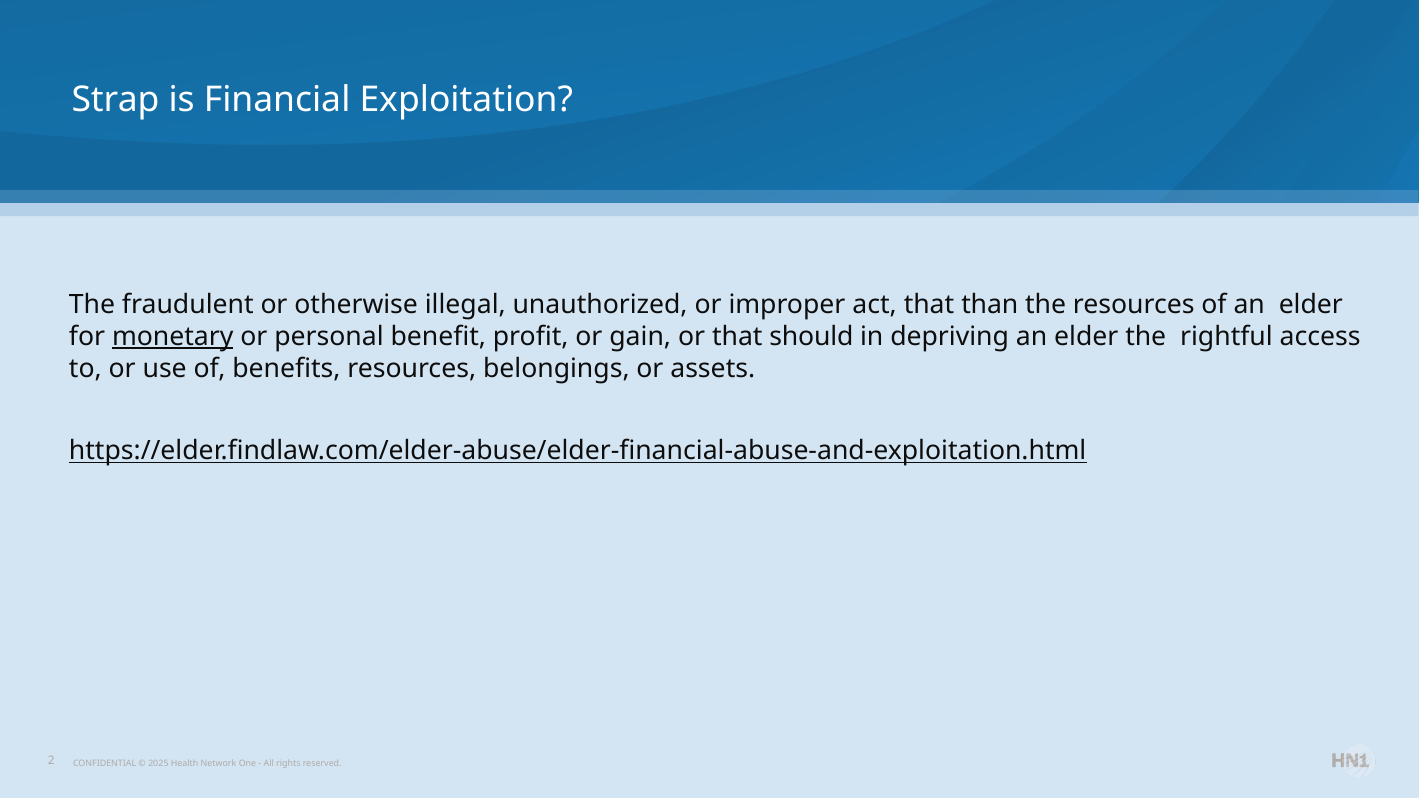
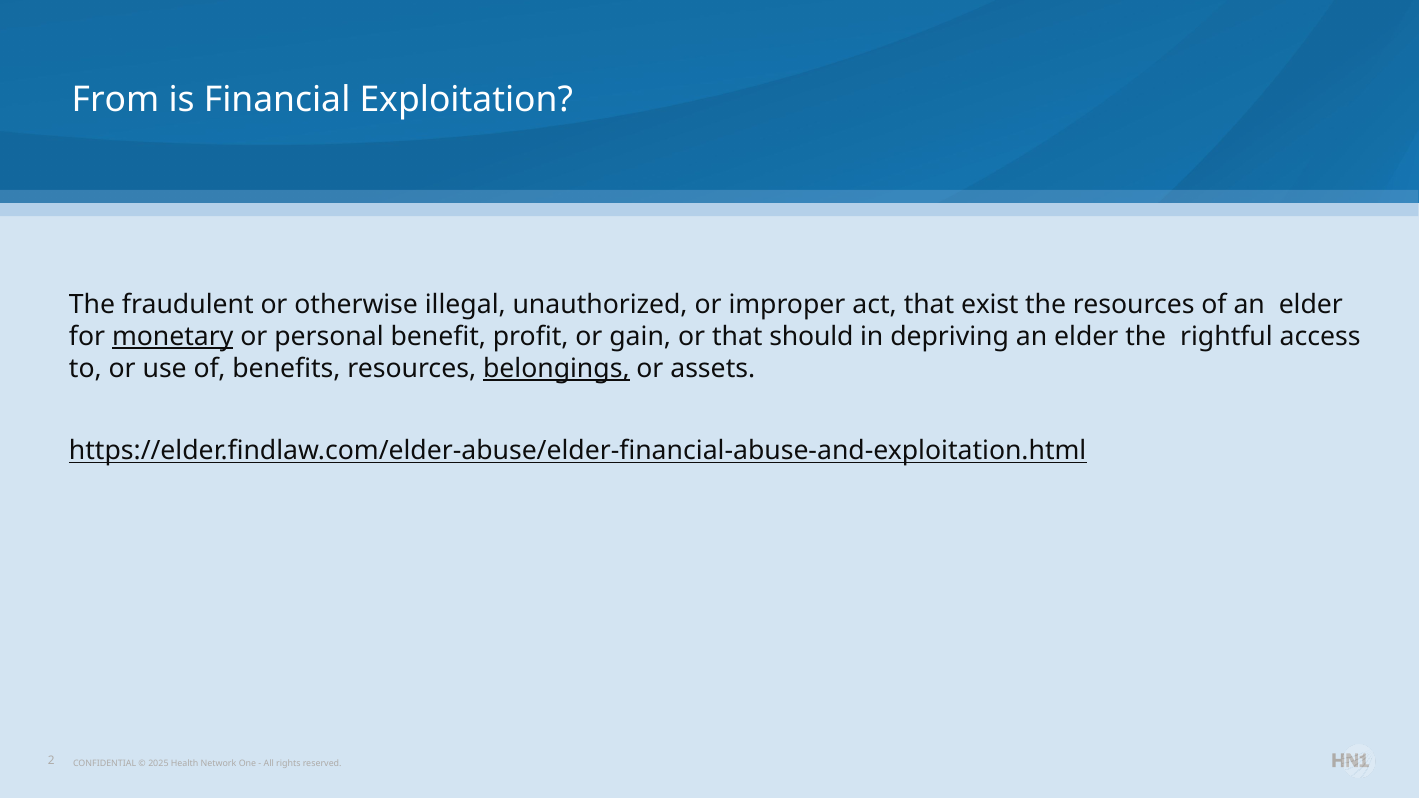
Strap: Strap -> From (115, 100)
than: than -> exist (990, 305)
belongings underline: none -> present (556, 369)
